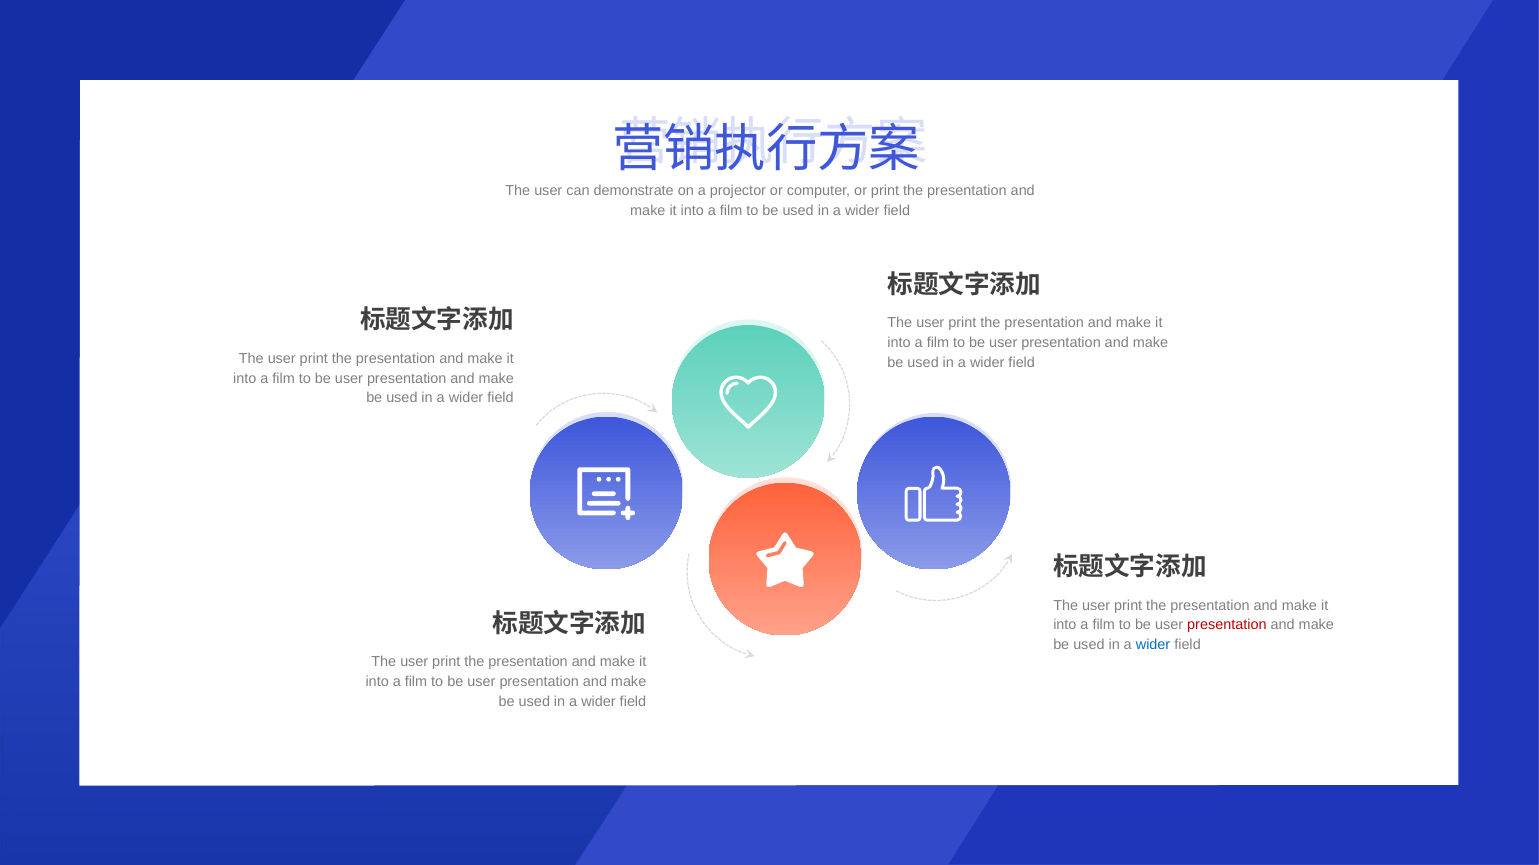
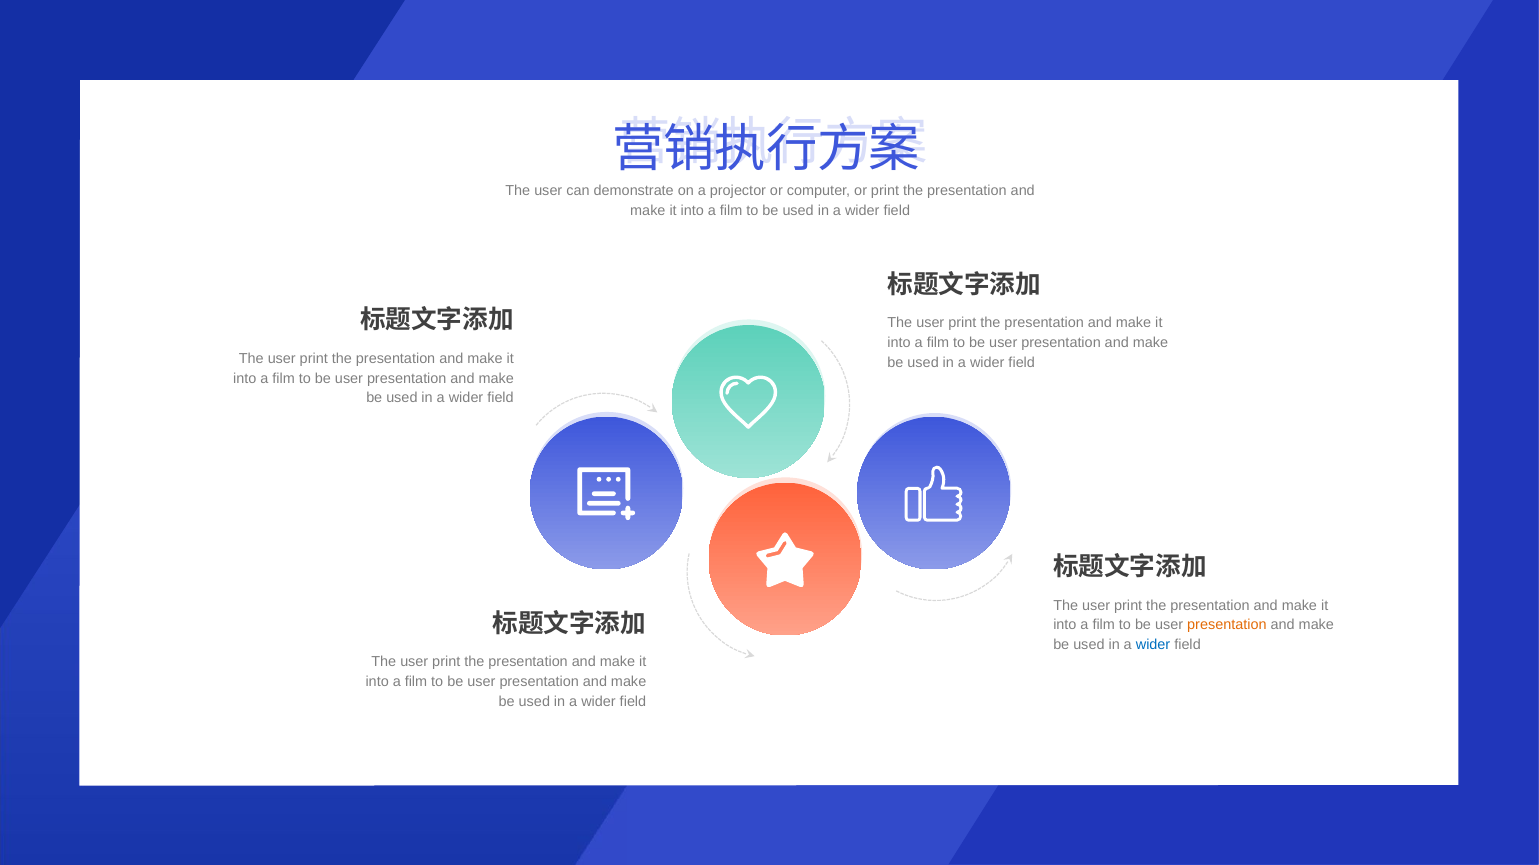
presentation colour: red -> orange (1227, 626)
